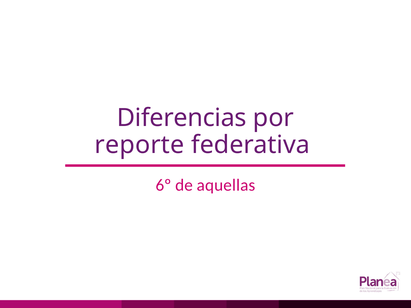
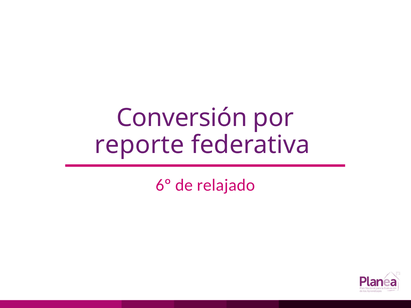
Diferencias: Diferencias -> Conversión (182, 118)
aquellas: aquellas -> relajado (226, 185)
